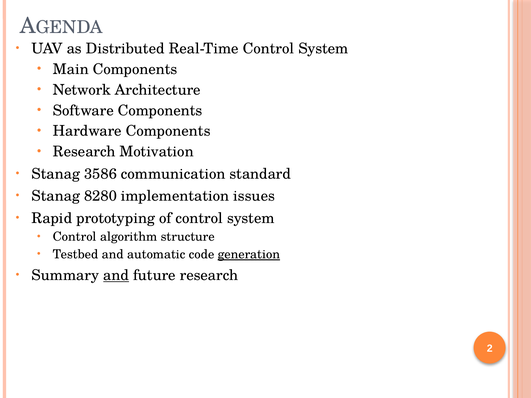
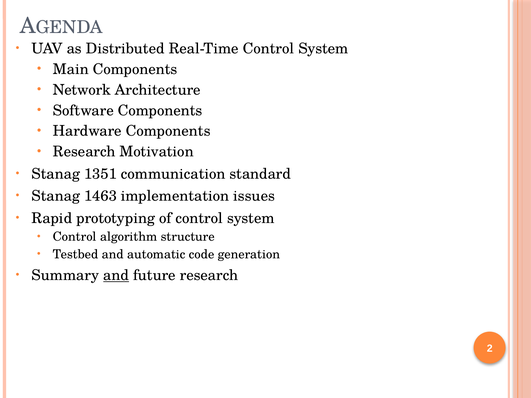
3586: 3586 -> 1351 (101, 174)
8280: 8280 -> 1463 (101, 196)
generation underline: present -> none (249, 255)
